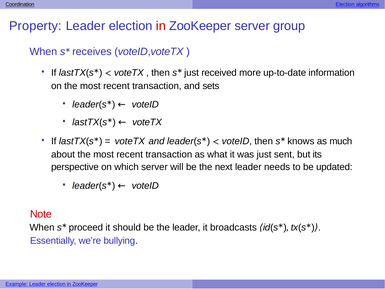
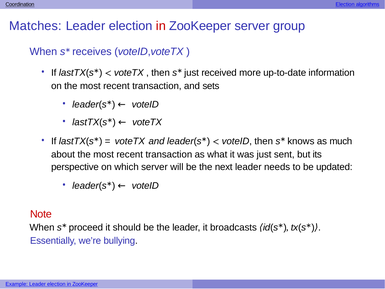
Property: Property -> Matches (35, 26)
